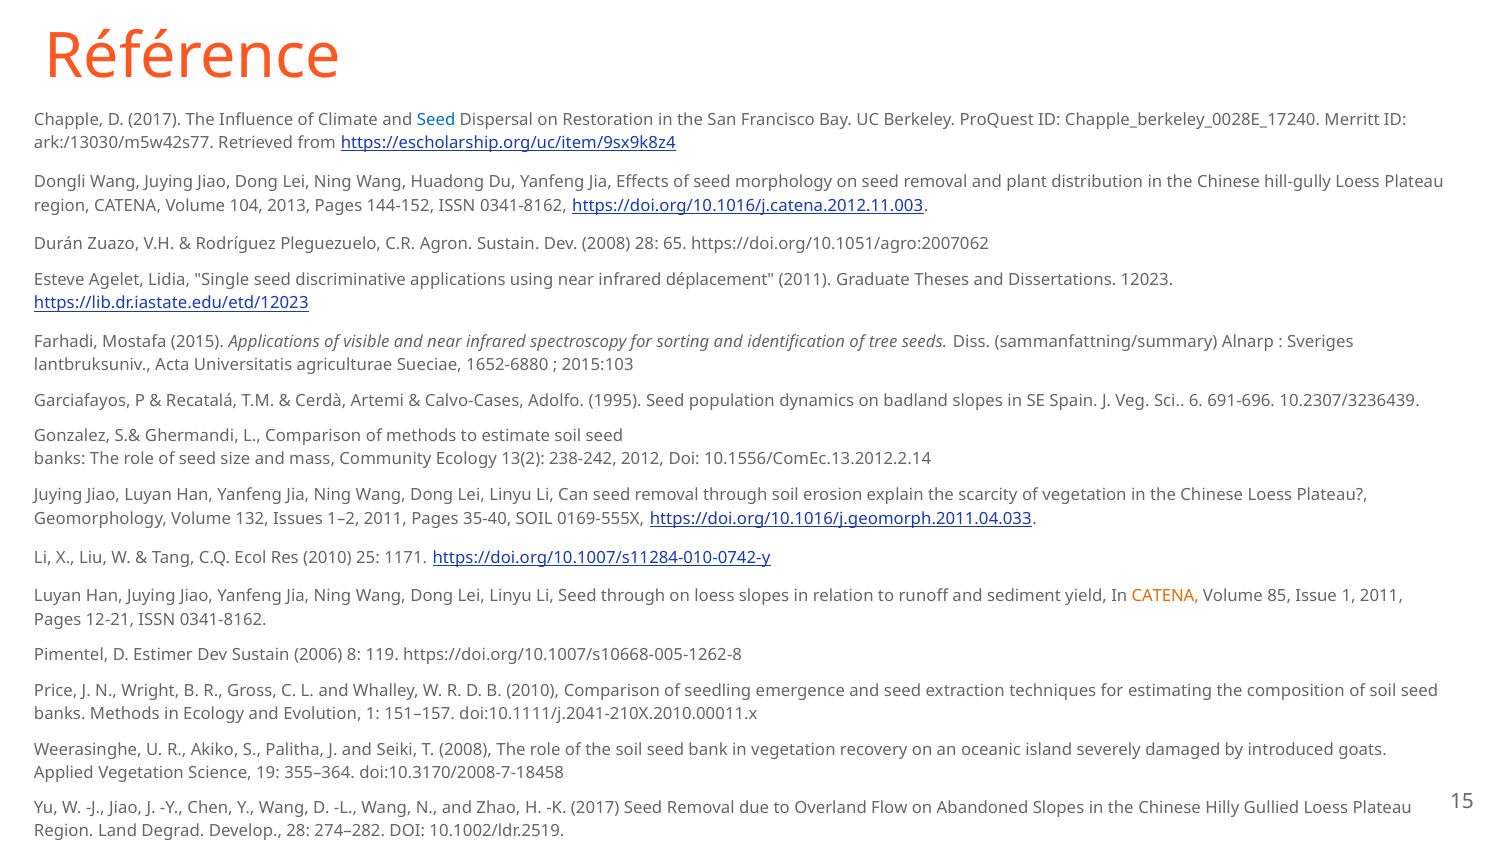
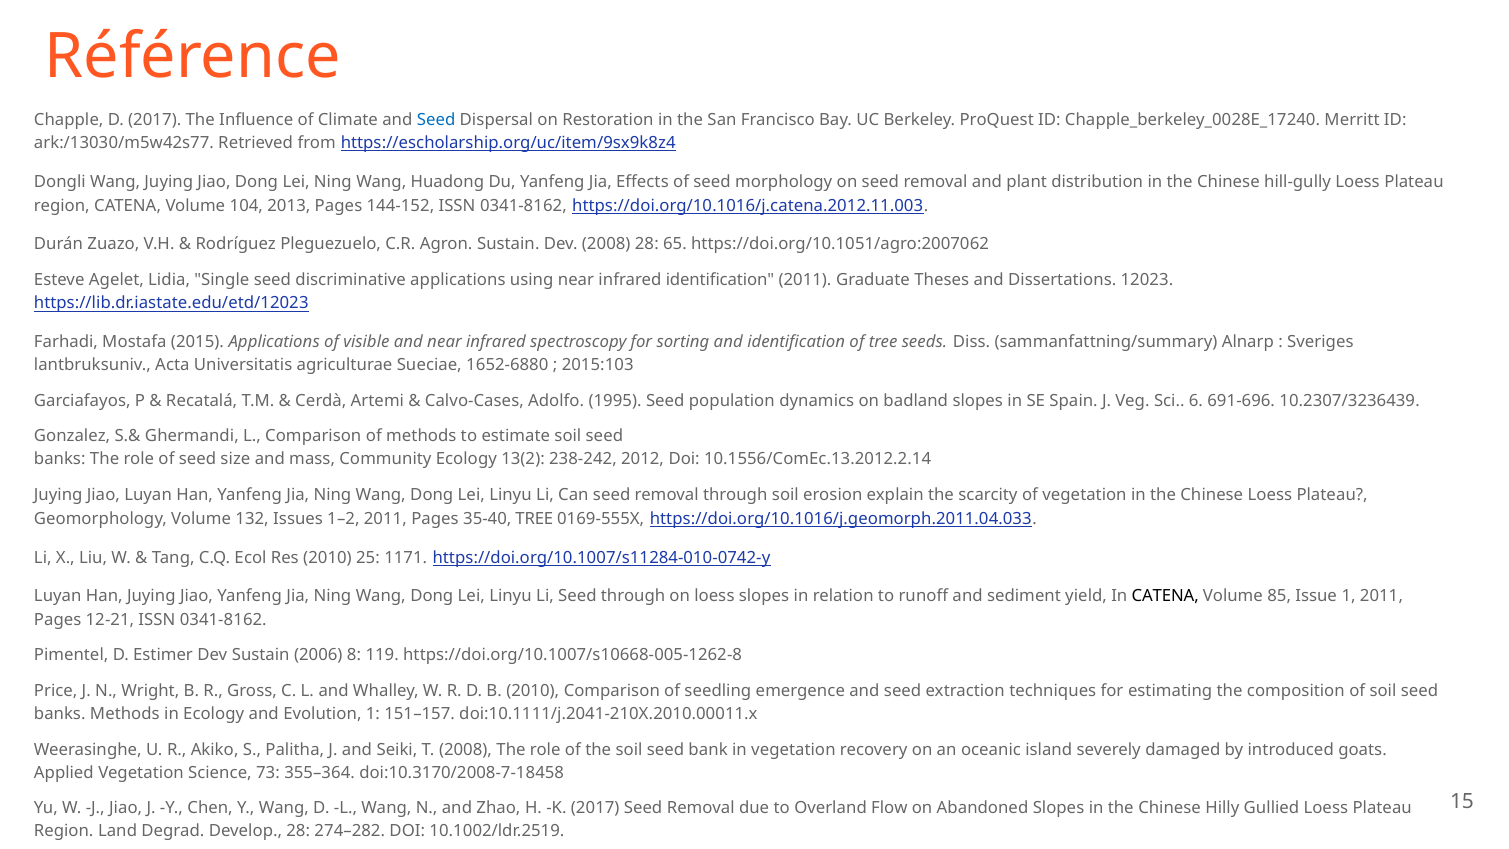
infrared déplacement: déplacement -> identification (720, 280)
35-40 SOIL: SOIL -> TREE (534, 519)
CATENA colour: orange -> black (1165, 596)
19: 19 -> 73 (268, 772)
